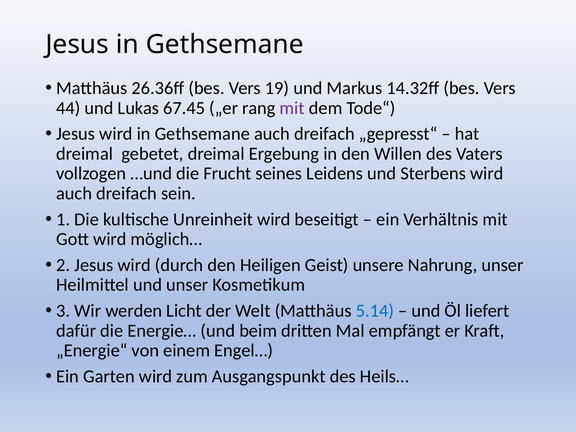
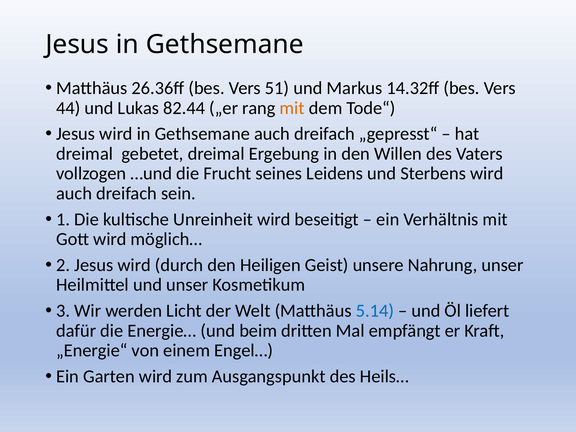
19: 19 -> 51 (277, 88)
67.45: 67.45 -> 82.44 (184, 108)
mit colour: purple -> orange (292, 108)
